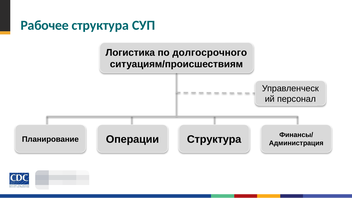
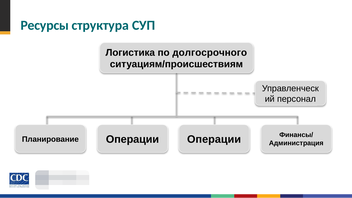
Рабочее: Рабочее -> Ресурсы (45, 25)
Операции Структура: Структура -> Операции (214, 139)
